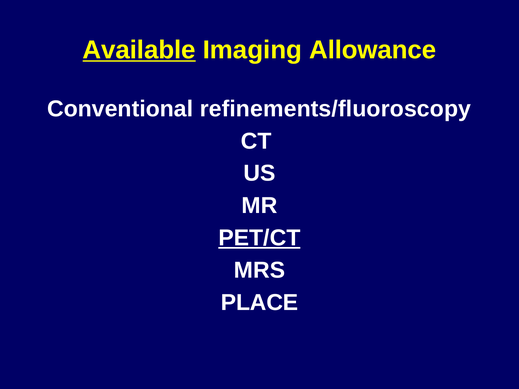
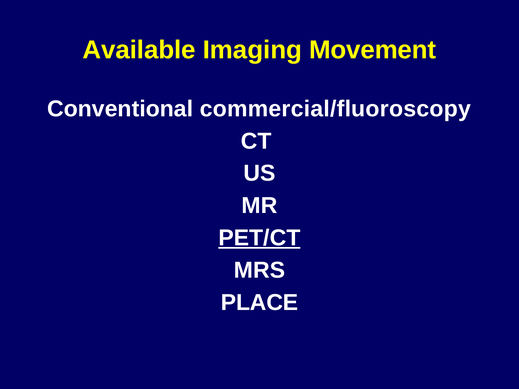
Available underline: present -> none (139, 50)
Allowance: Allowance -> Movement (373, 50)
refinements/fluoroscopy: refinements/fluoroscopy -> commercial/fluoroscopy (335, 109)
